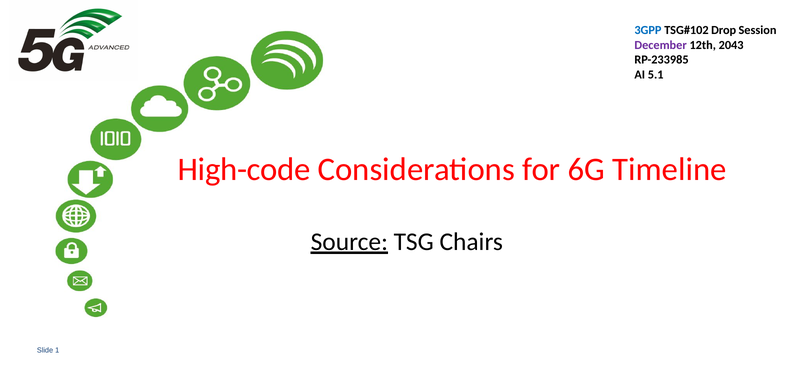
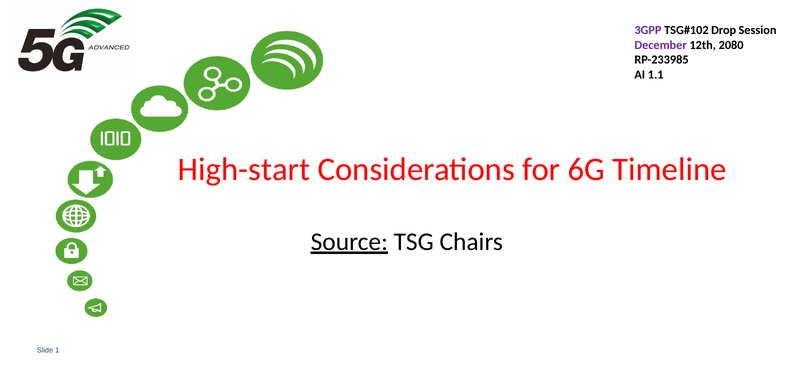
3GPP colour: blue -> purple (648, 30)
2043: 2043 -> 2080 (731, 45)
5.1: 5.1 -> 1.1 (656, 75)
High-code: High-code -> High-start (244, 169)
